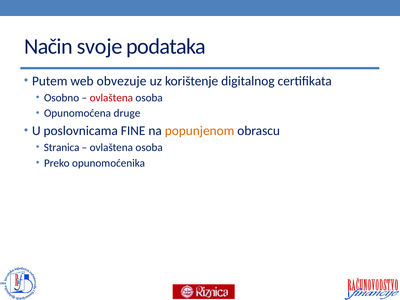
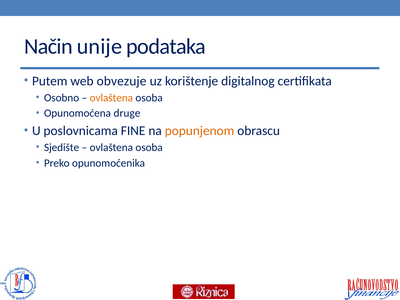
svoje: svoje -> unije (99, 47)
ovlaštena colour: red -> orange (111, 98)
Stranica: Stranica -> Sjedište (62, 147)
